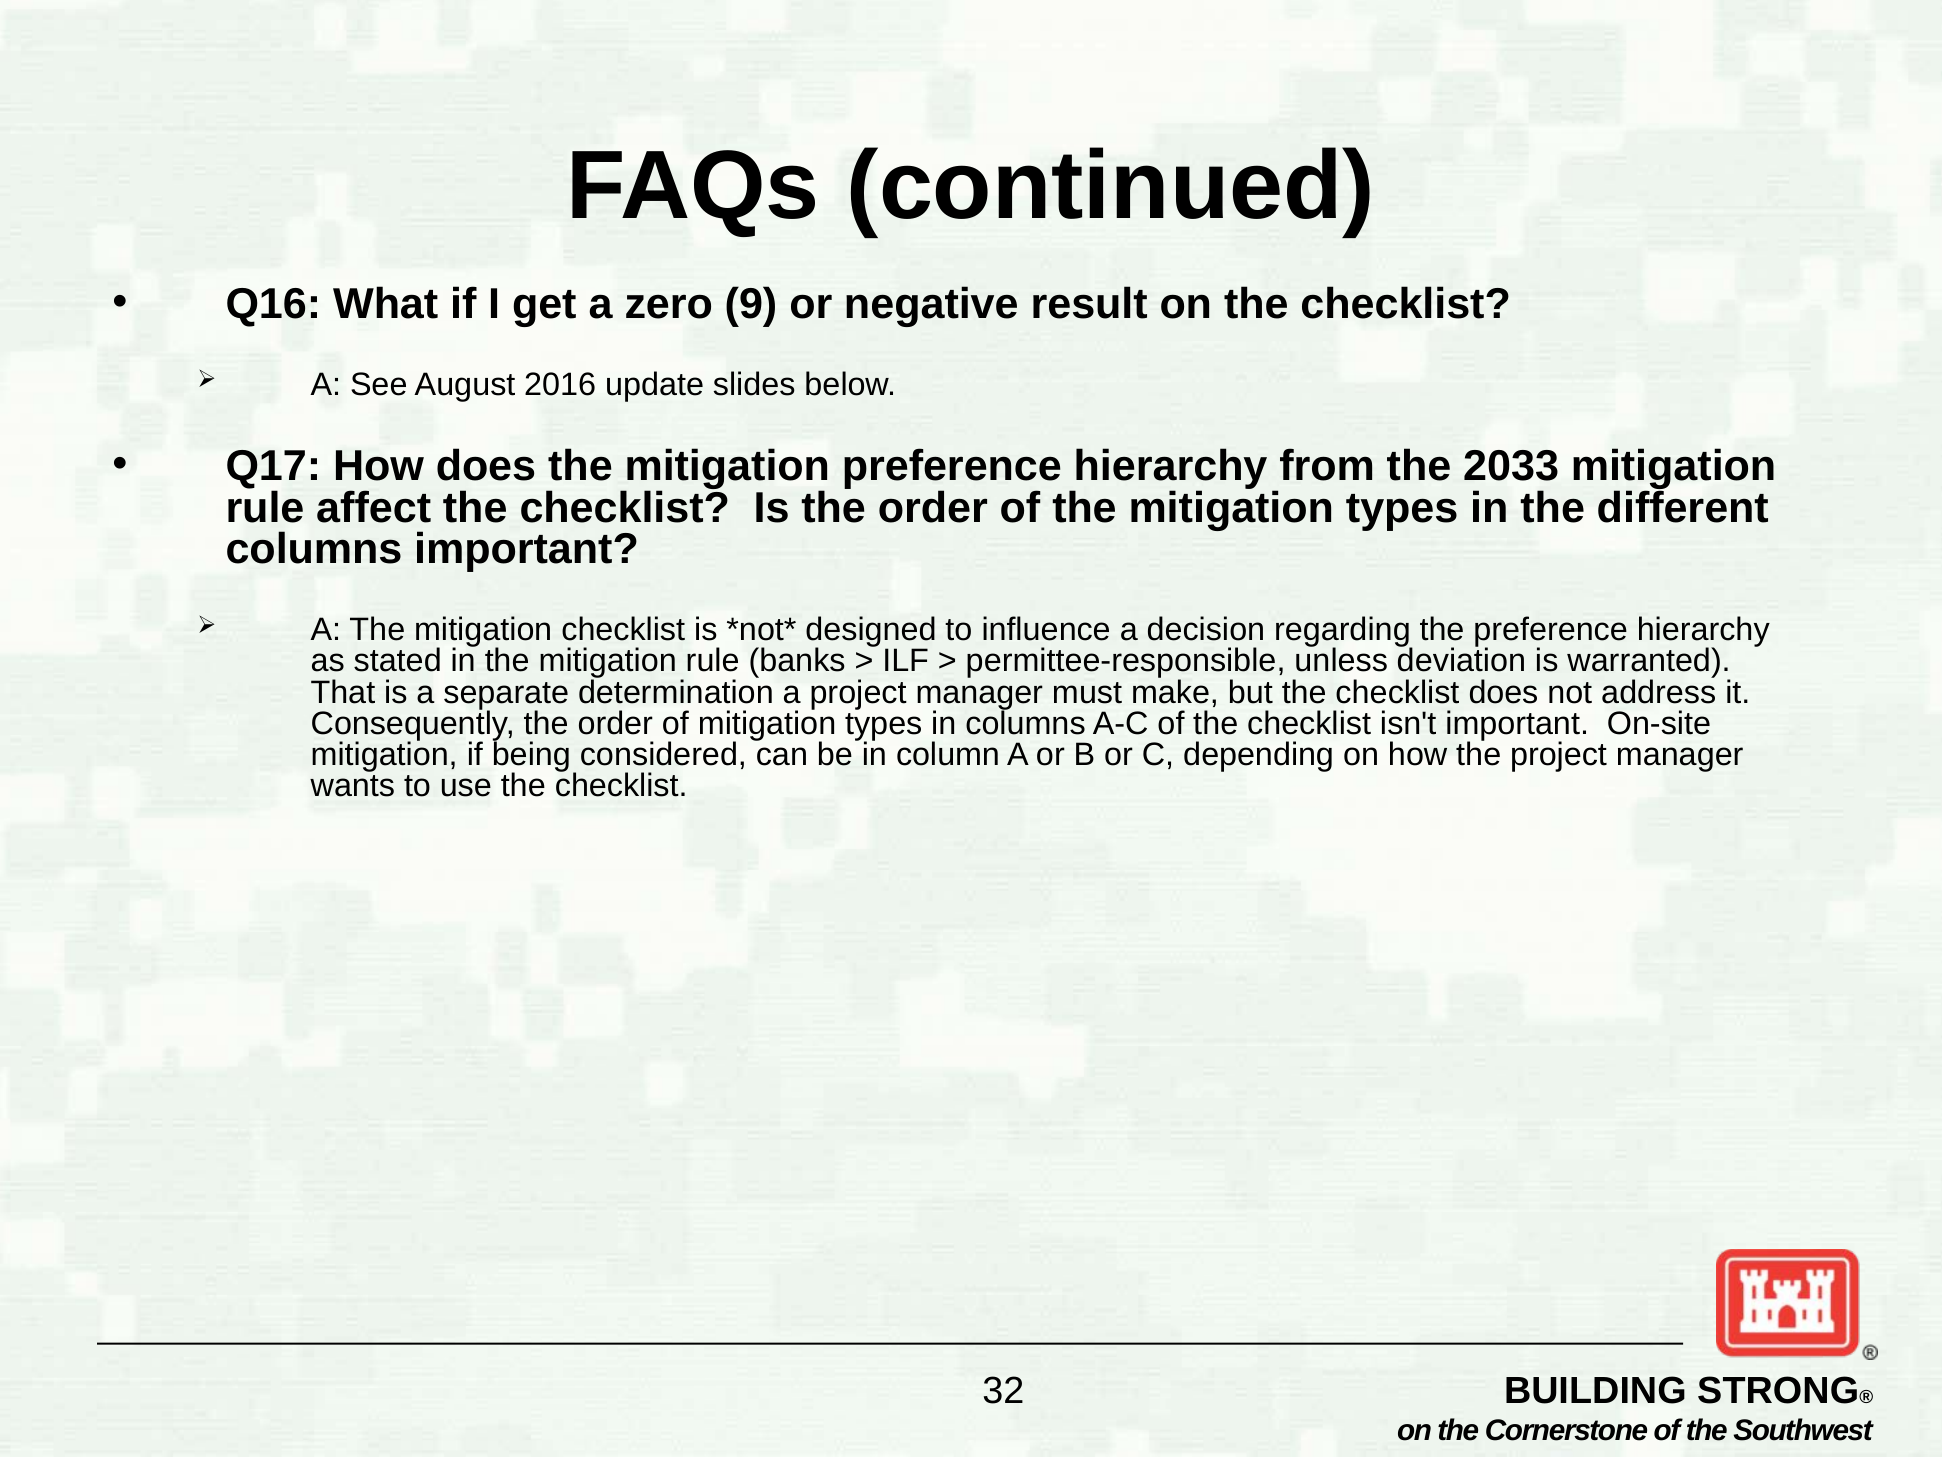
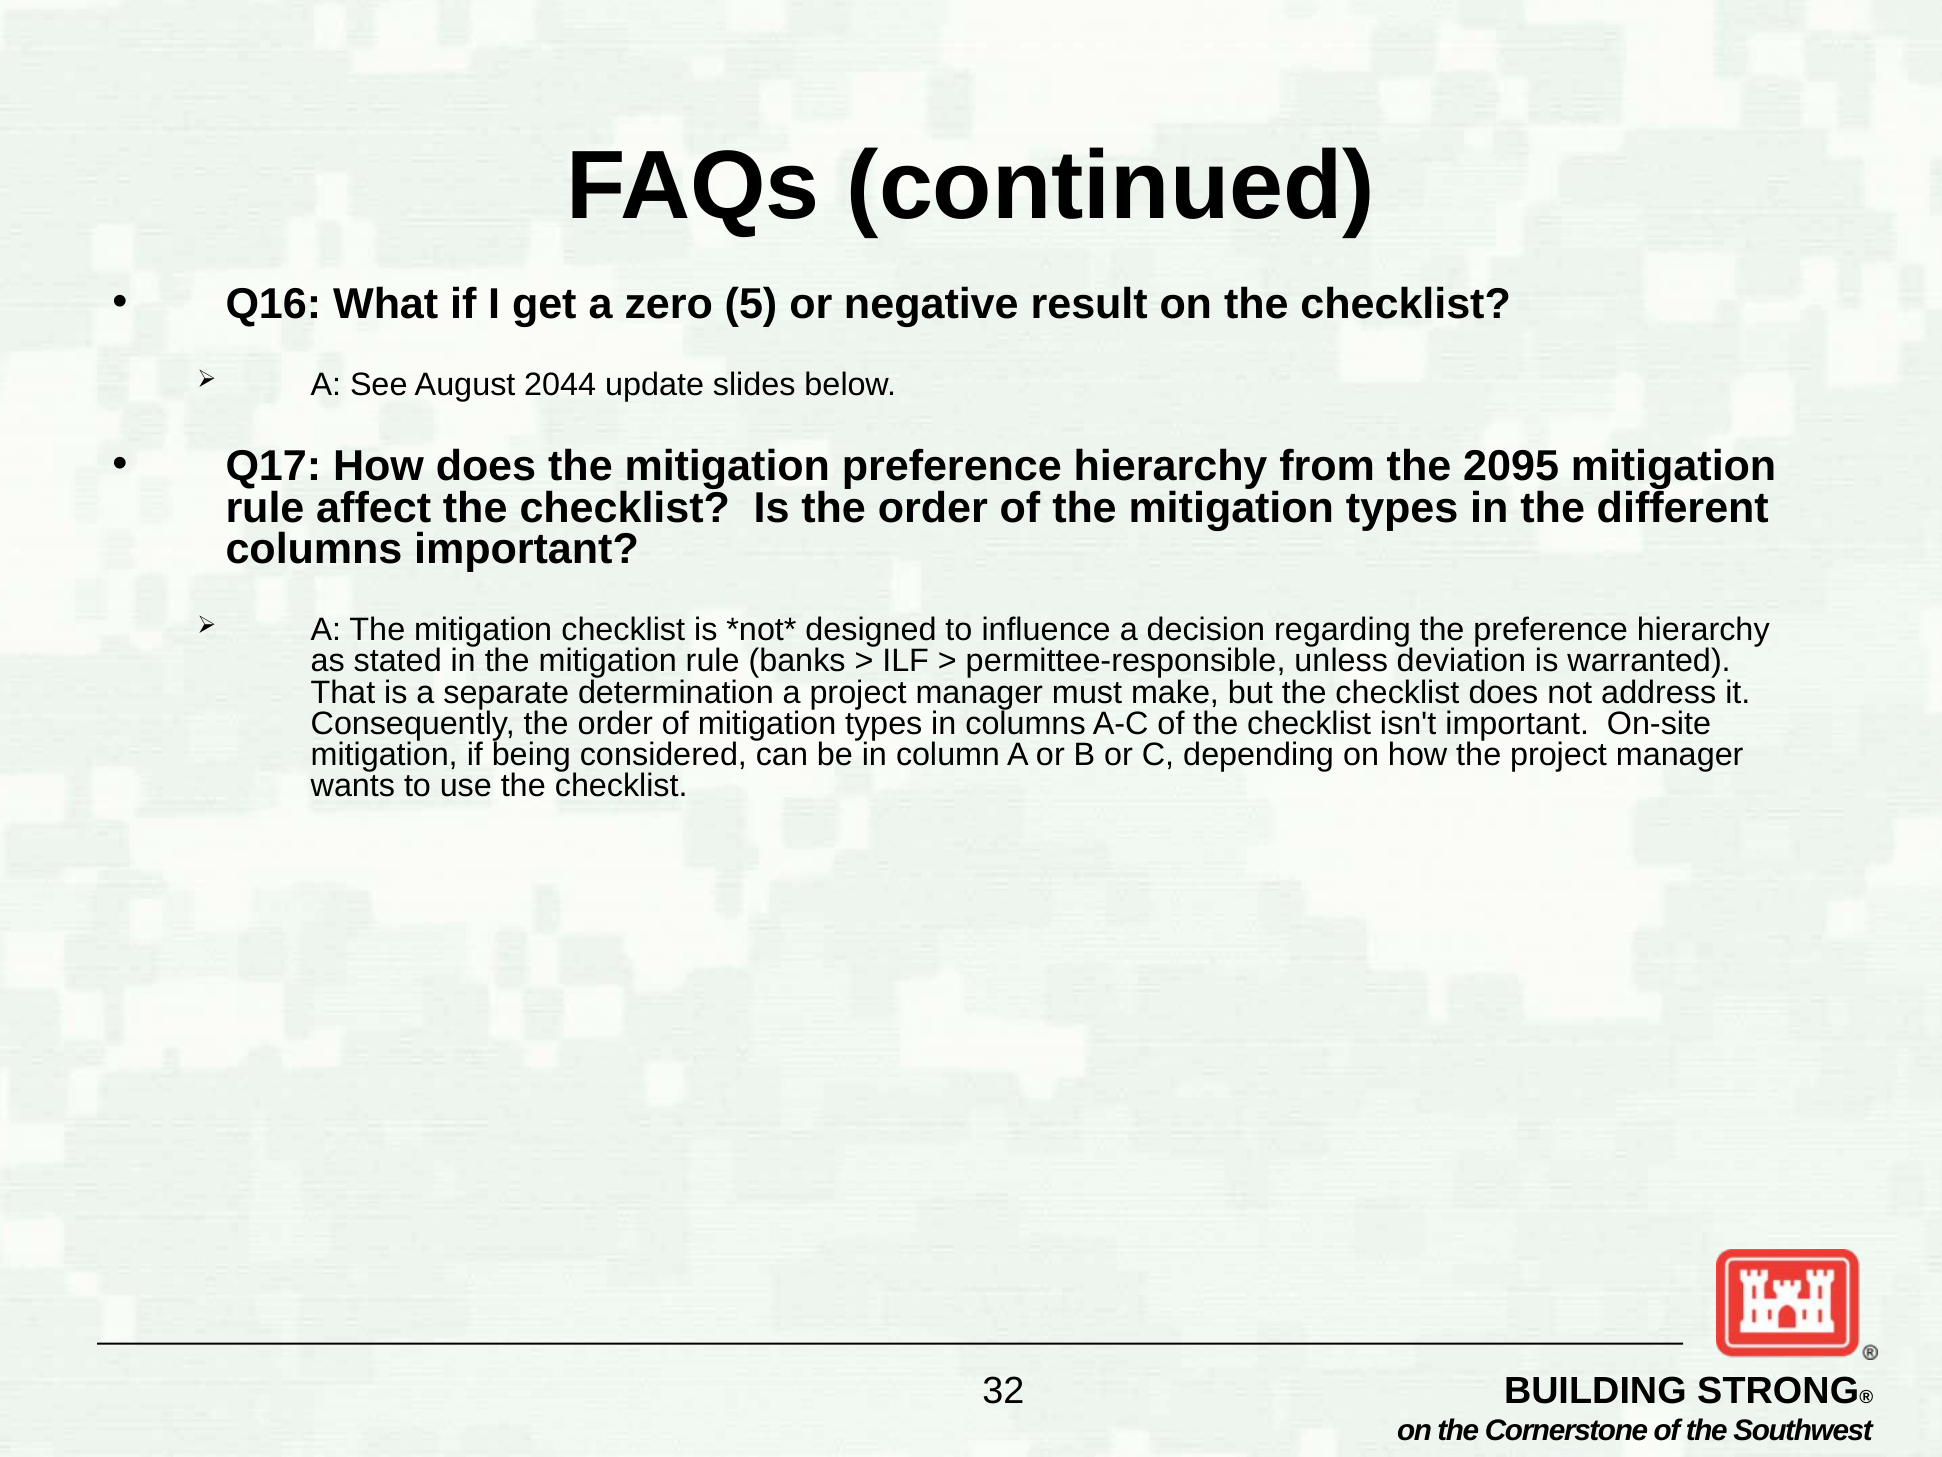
9: 9 -> 5 (751, 304)
2016: 2016 -> 2044 (560, 384)
2033: 2033 -> 2095 (1511, 466)
